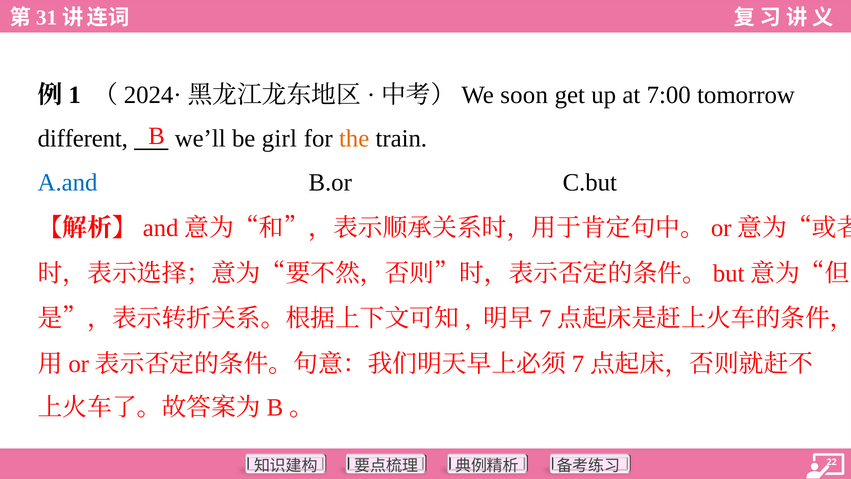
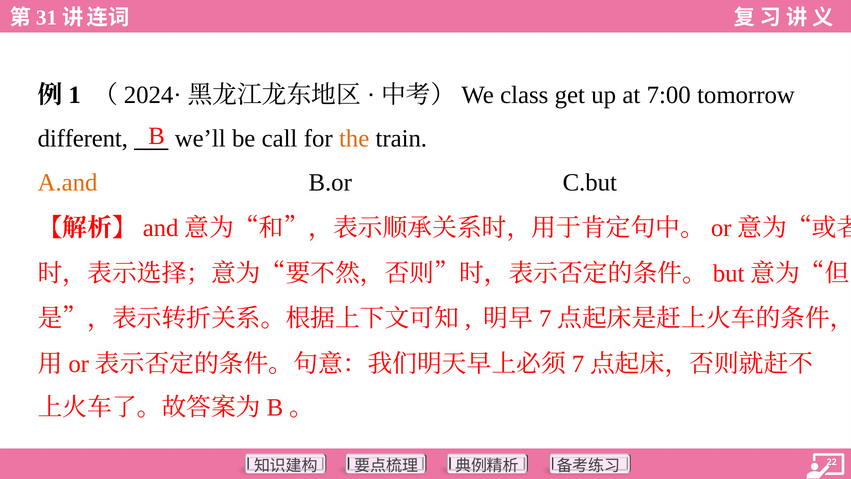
soon: soon -> class (524, 95)
girl: girl -> call (280, 139)
A.and colour: blue -> orange (68, 182)
